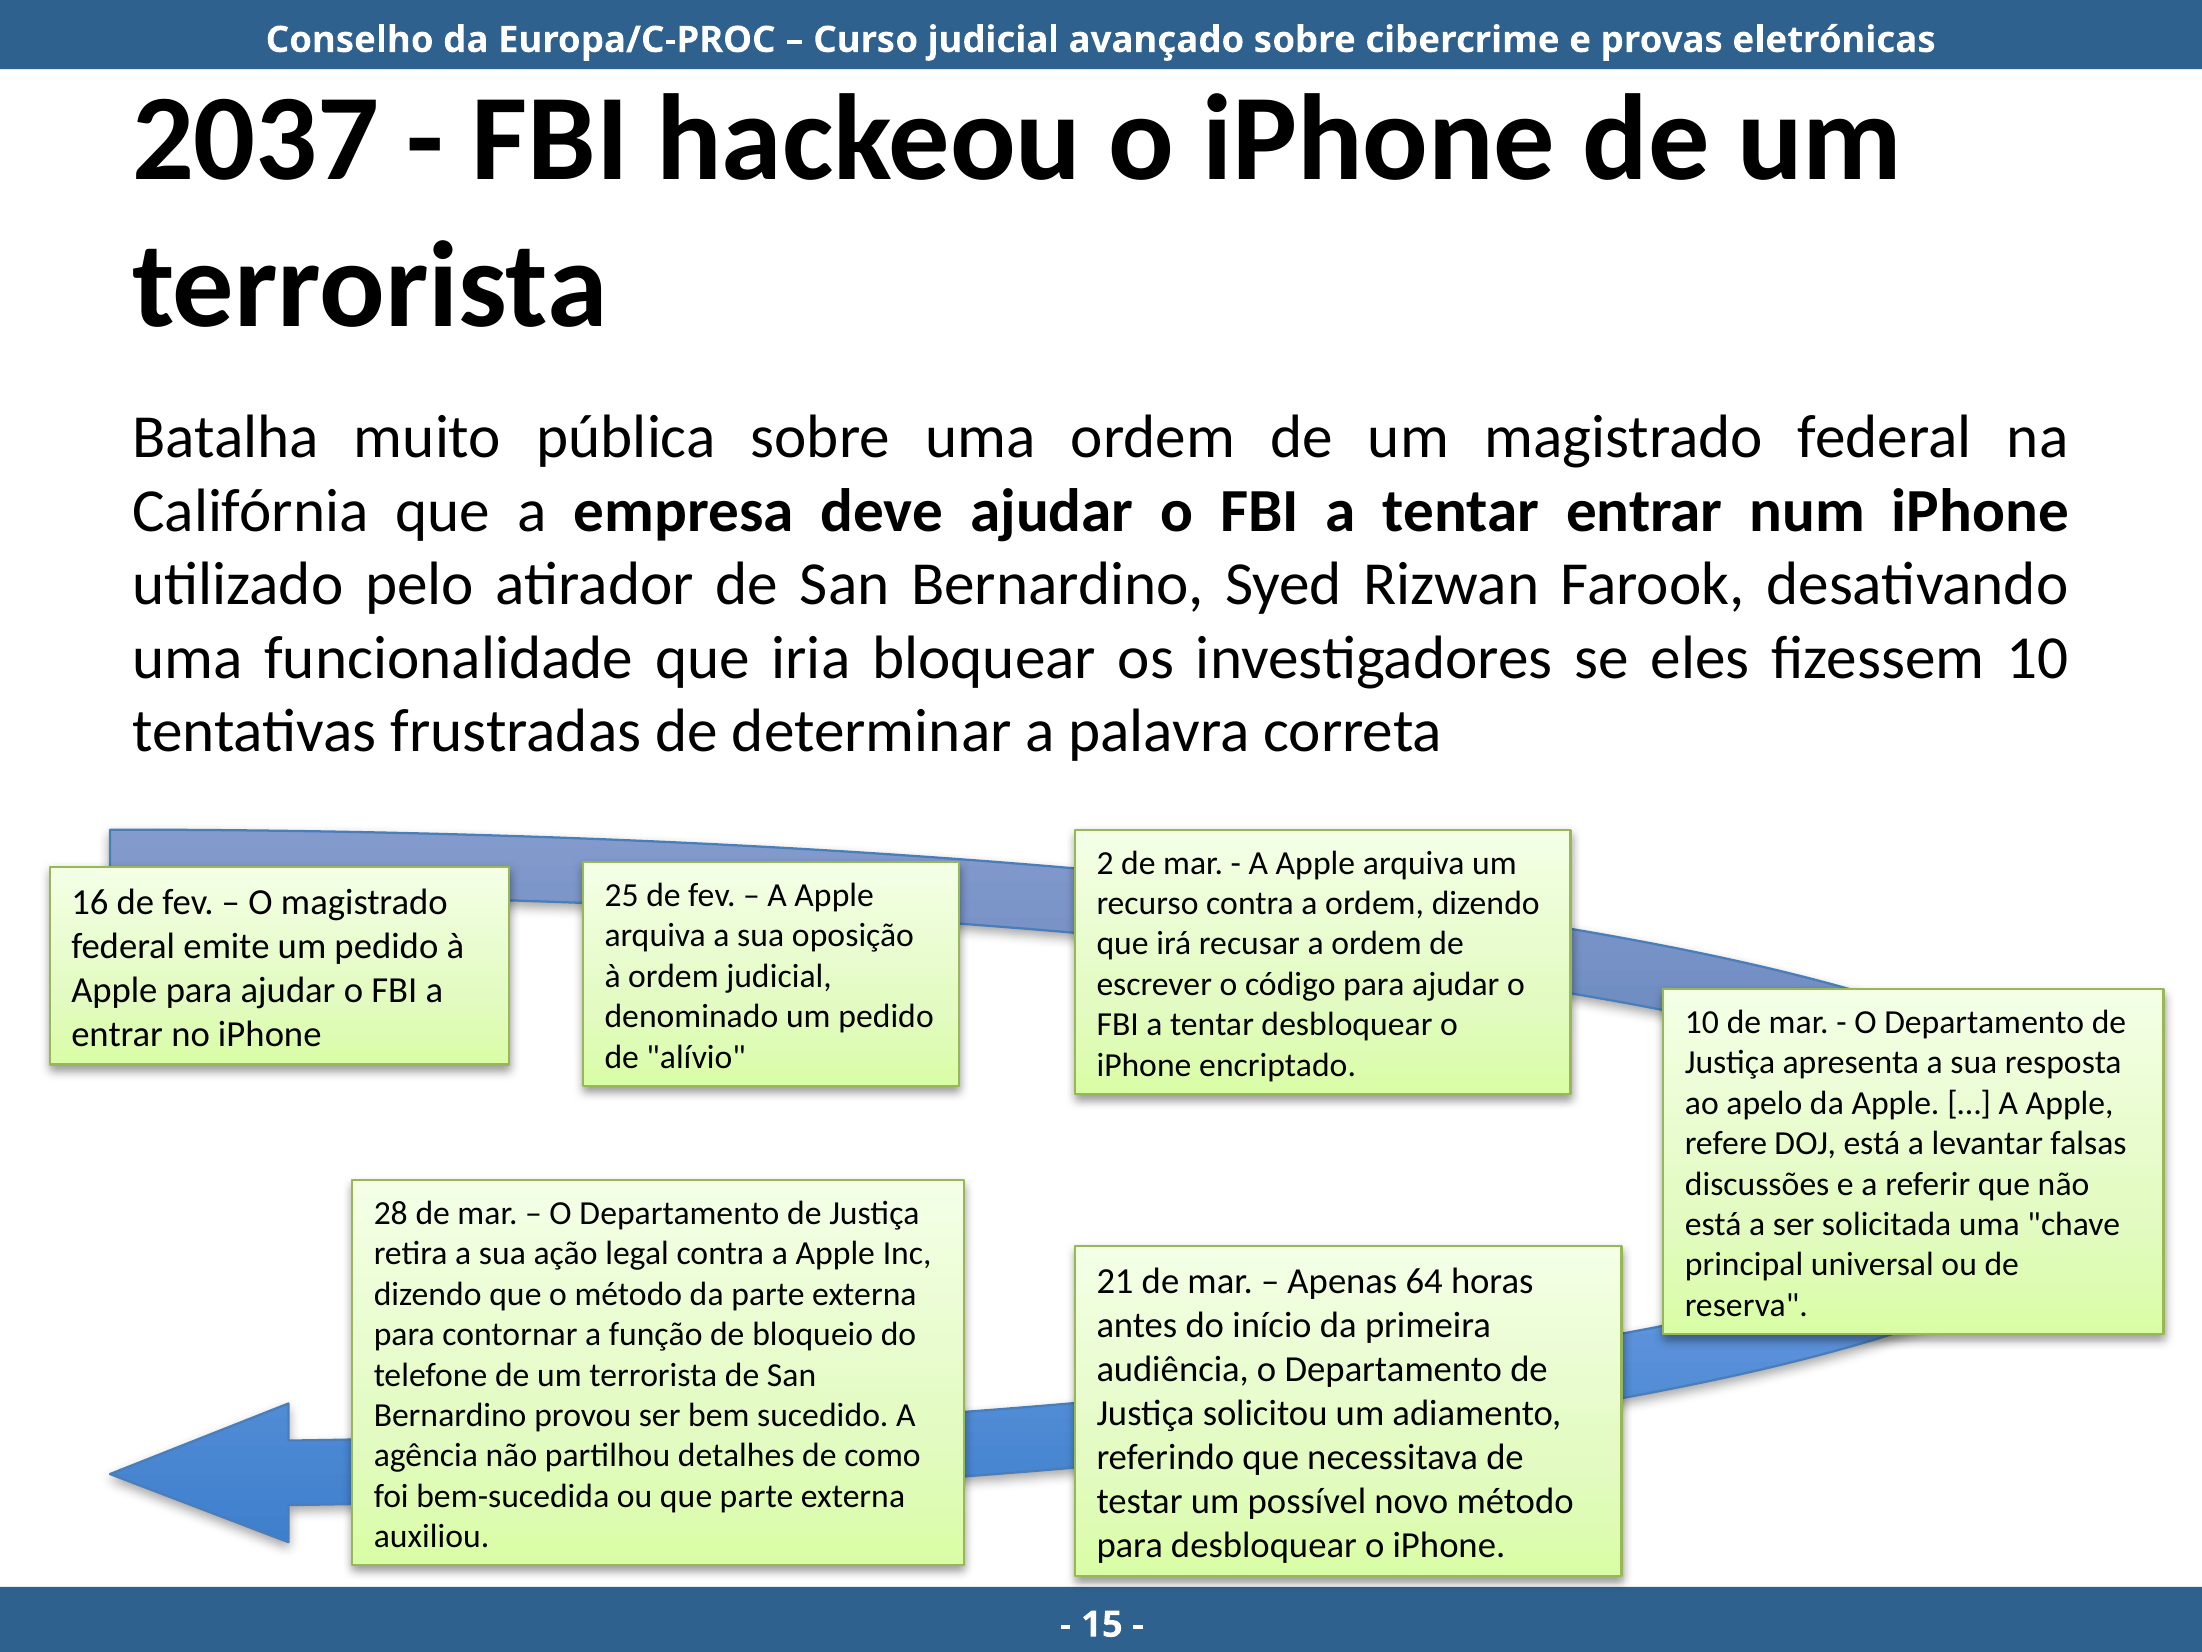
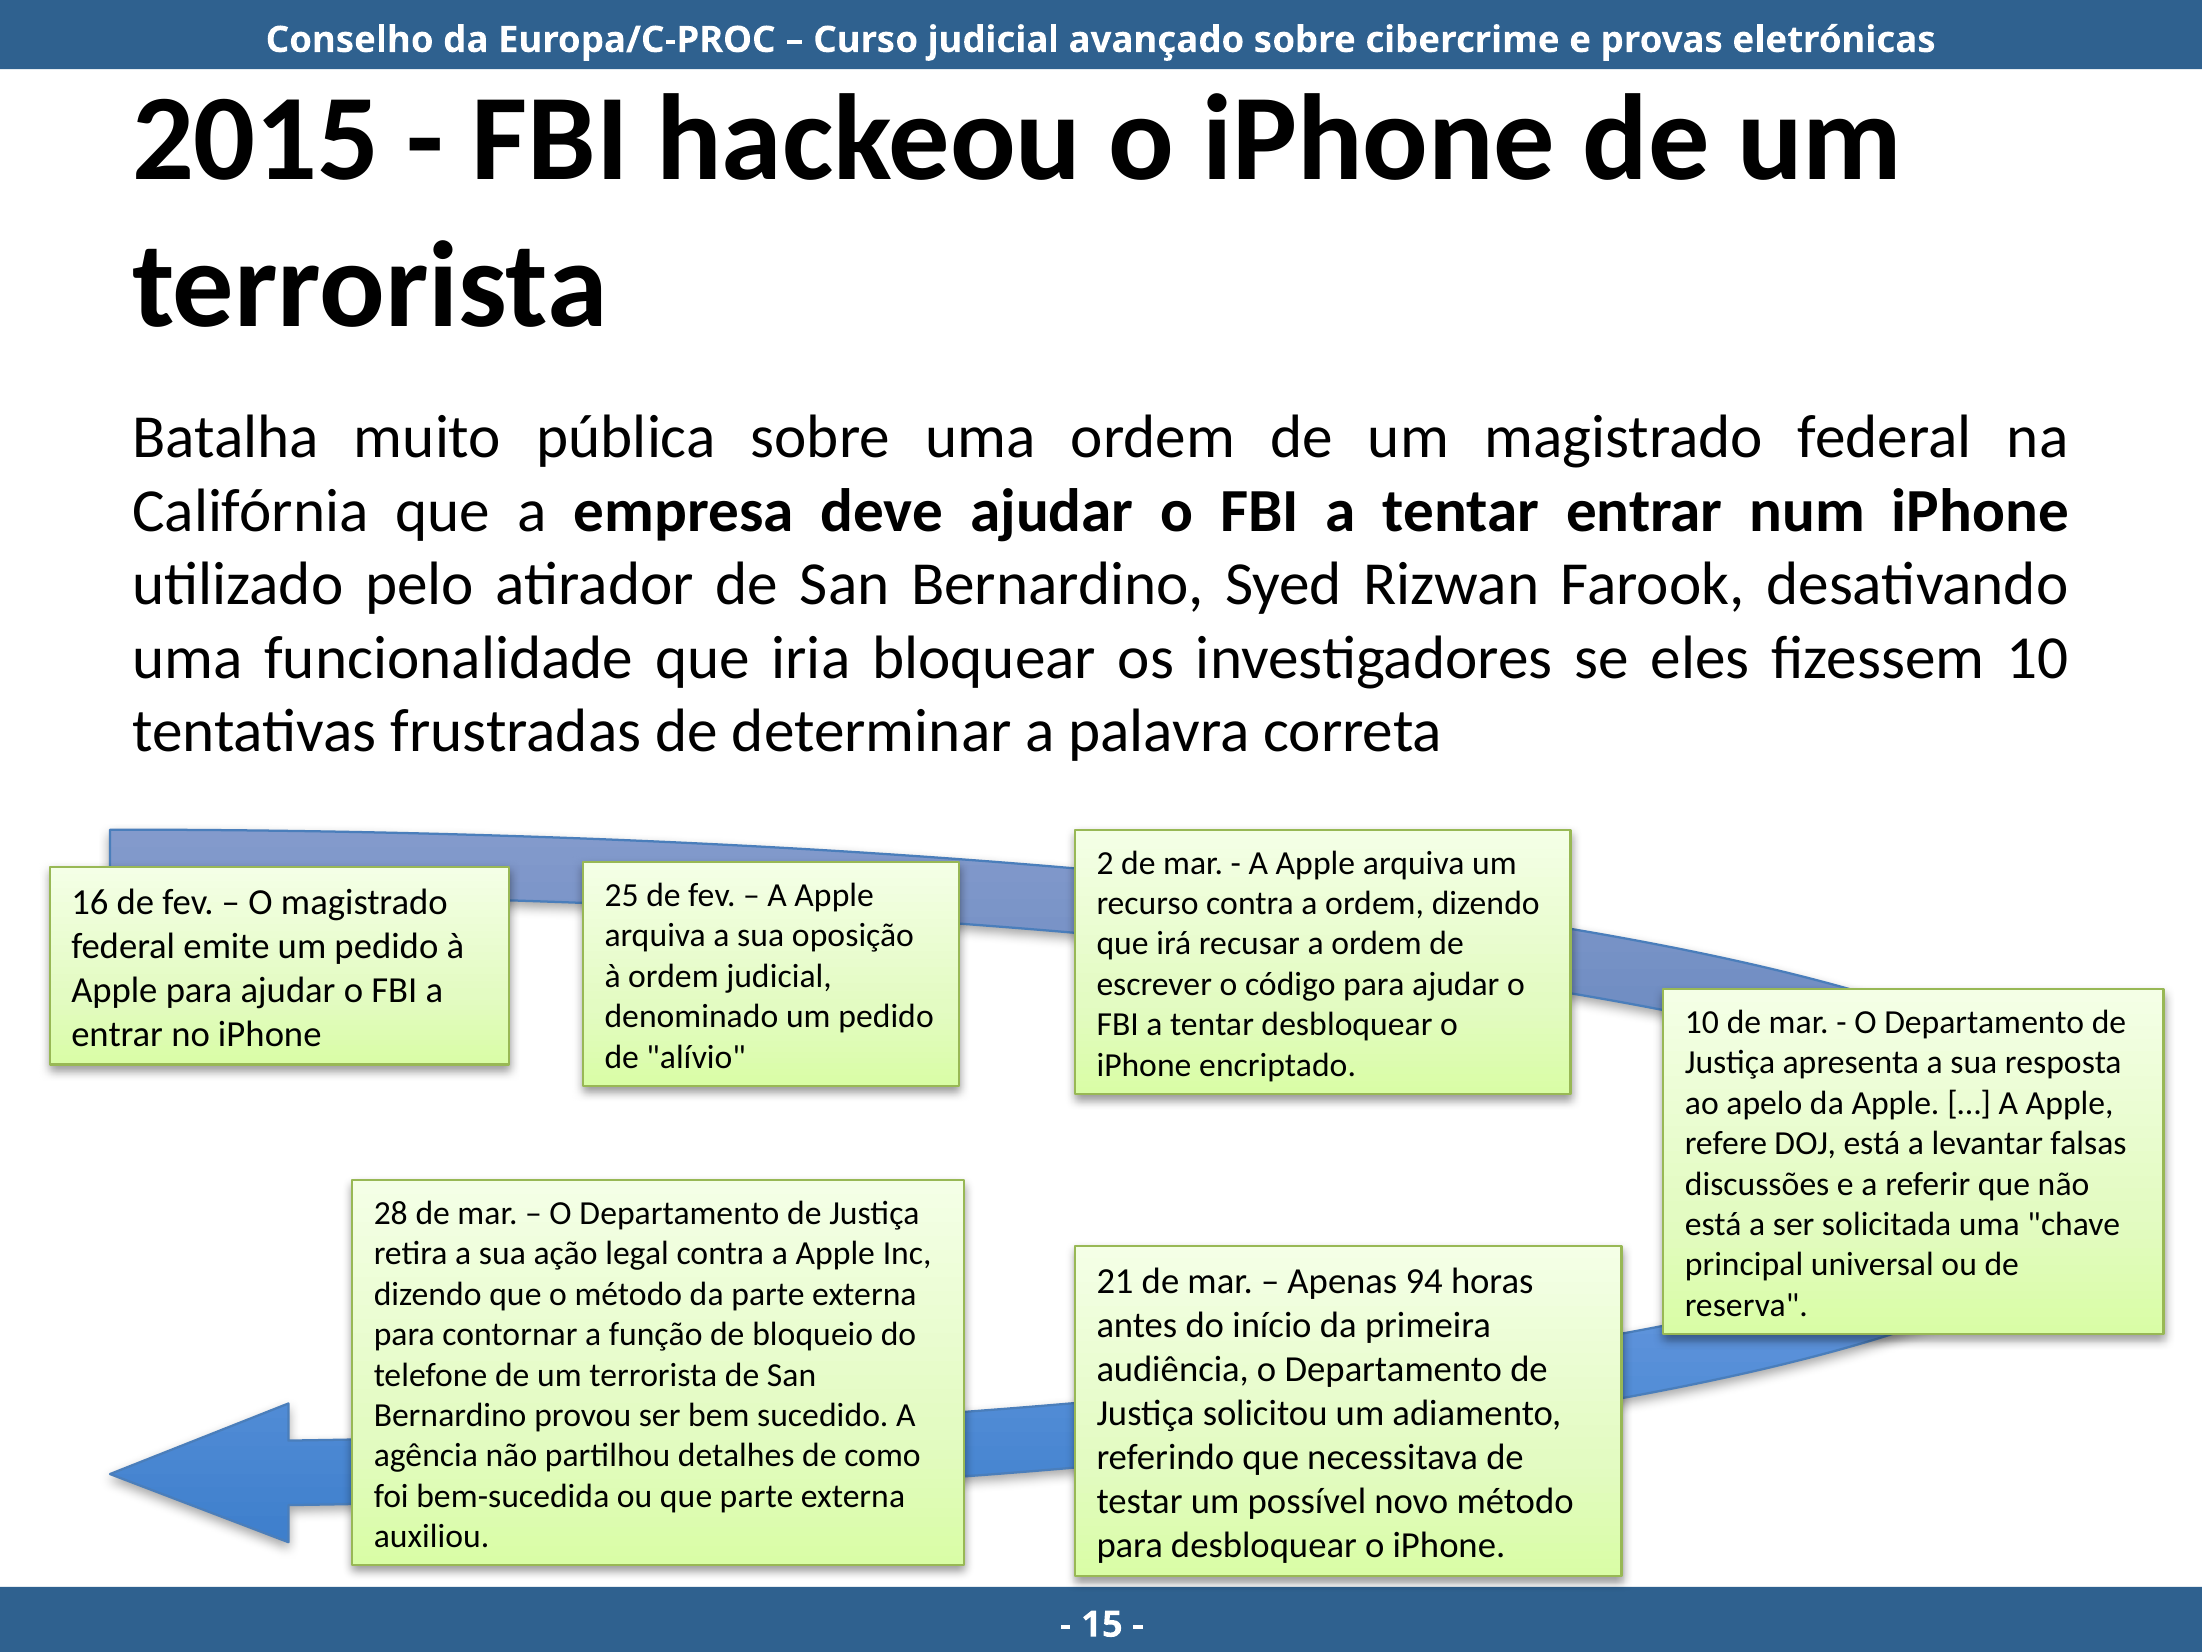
2037: 2037 -> 2015 (256, 139)
64: 64 -> 94 (1424, 1281)
